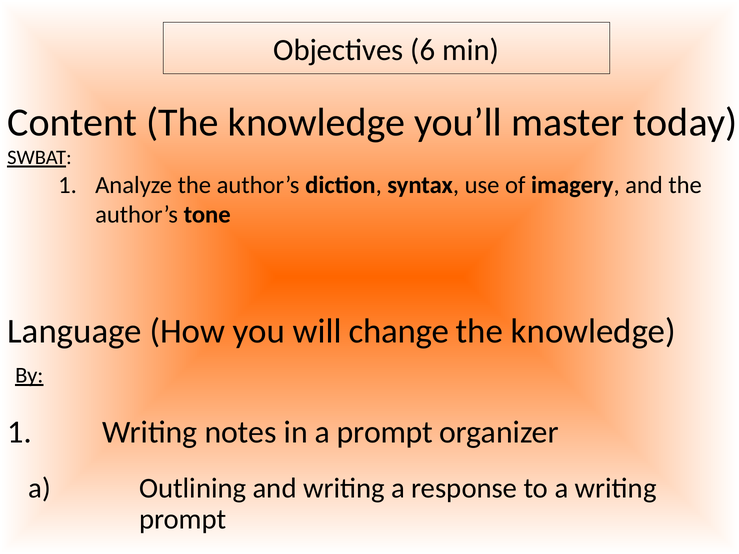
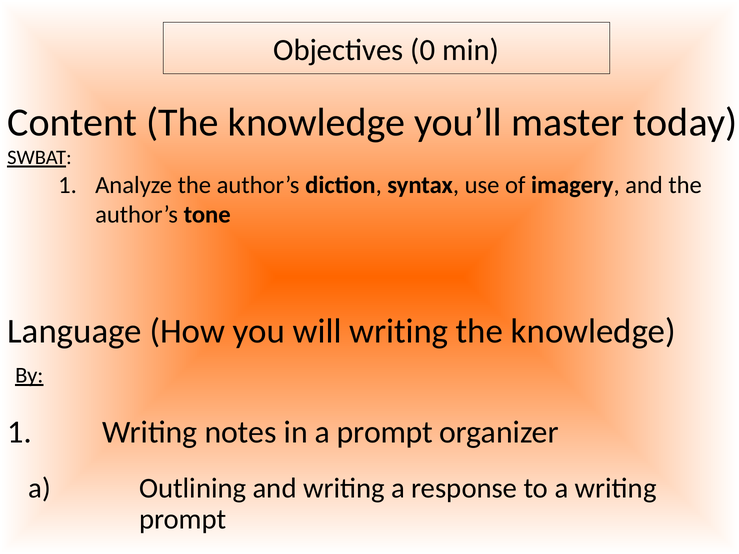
6: 6 -> 0 (423, 50)
will change: change -> writing (399, 331)
